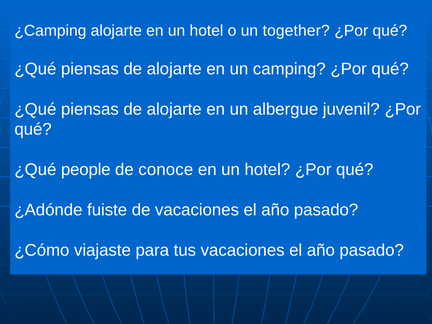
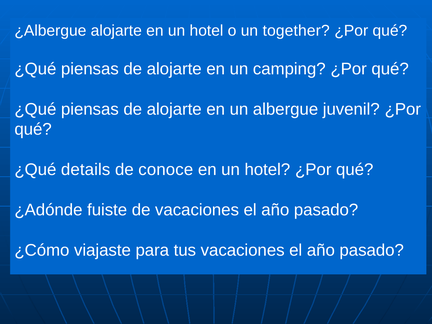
¿Camping: ¿Camping -> ¿Albergue (50, 31)
people: people -> details (86, 170)
